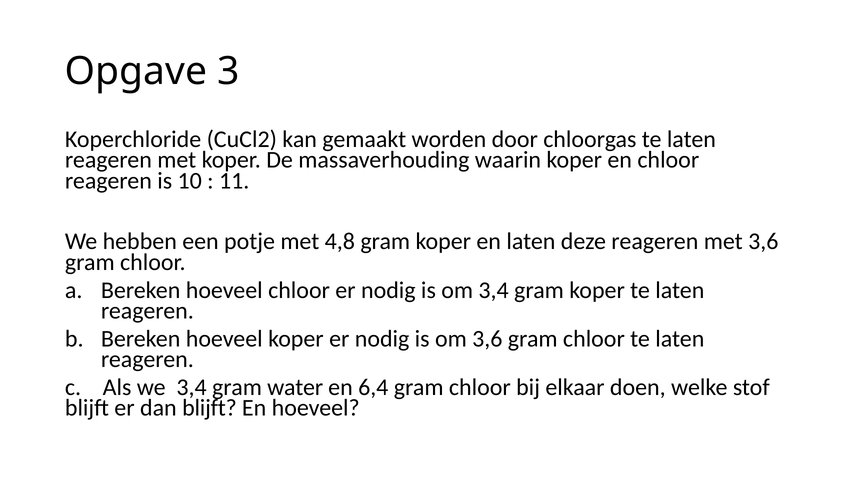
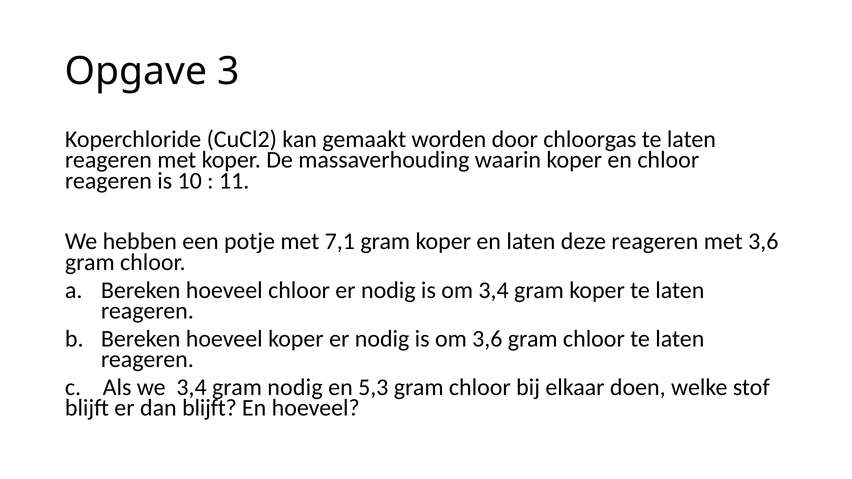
4,8: 4,8 -> 7,1 (340, 242)
gram water: water -> nodig (295, 387)
6,4: 6,4 -> 5,3 (373, 387)
